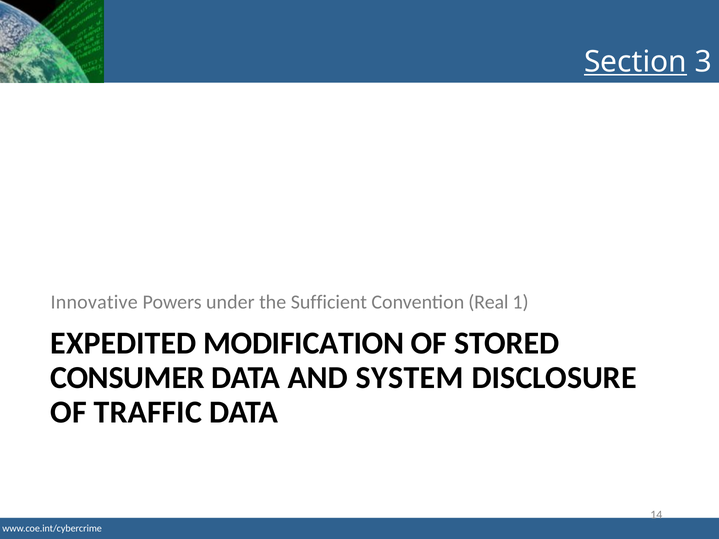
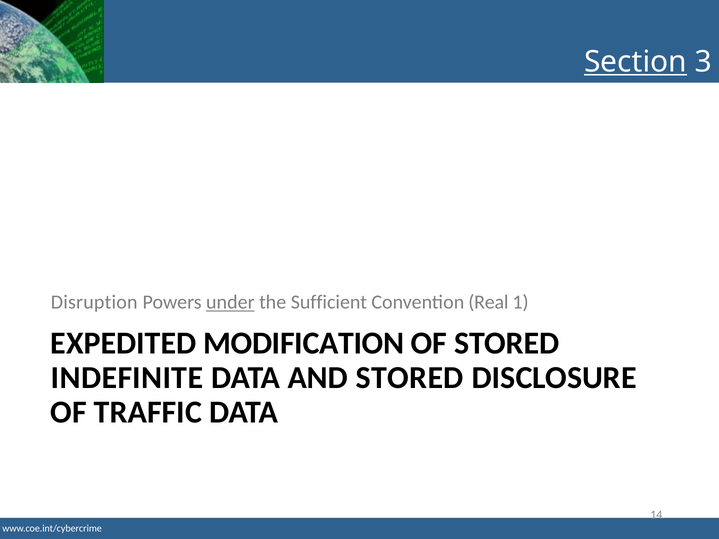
Innovative: Innovative -> Disruption (94, 303)
under underline: none -> present (230, 303)
CONSUMER: CONSUMER -> INDEFINITE (127, 378)
AND SYSTEM: SYSTEM -> STORED (410, 378)
